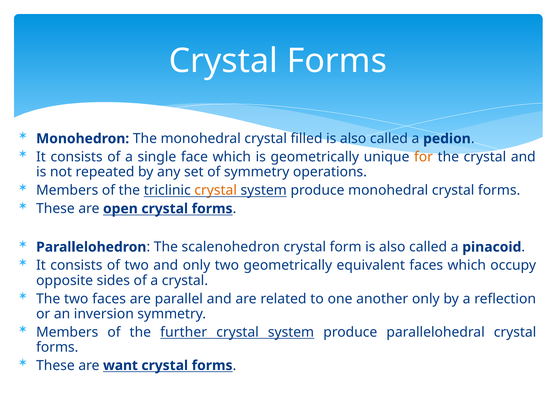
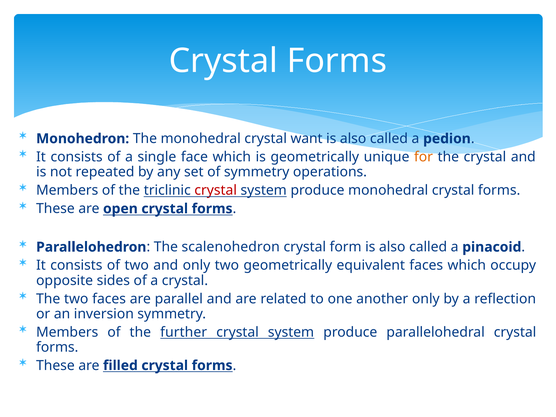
filled: filled -> want (307, 139)
crystal colour: orange -> red (216, 190)
want: want -> filled (120, 365)
